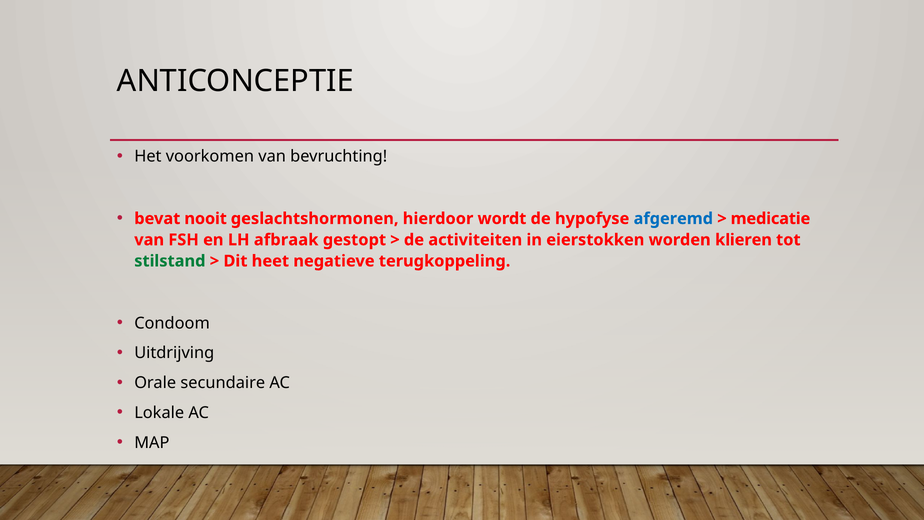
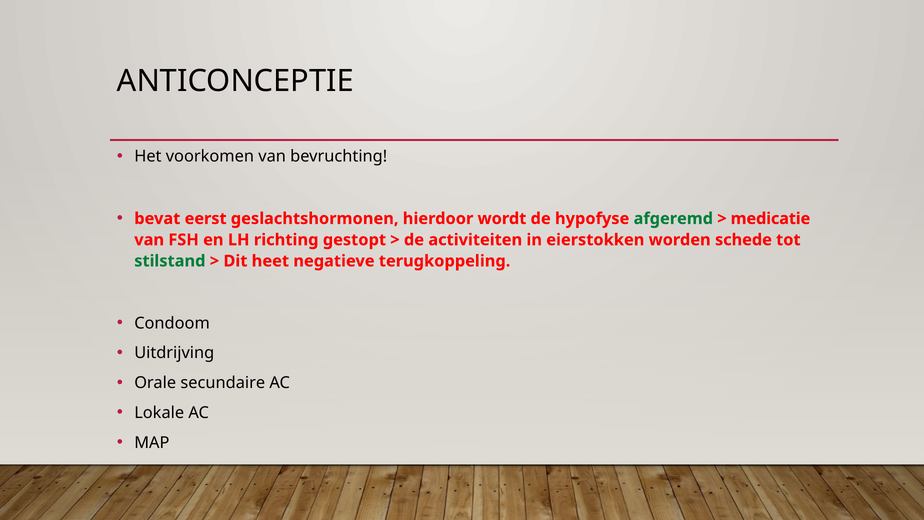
nooit: nooit -> eerst (206, 219)
afgeremd colour: blue -> green (673, 219)
afbraak: afbraak -> richting (286, 240)
klieren: klieren -> schede (743, 240)
